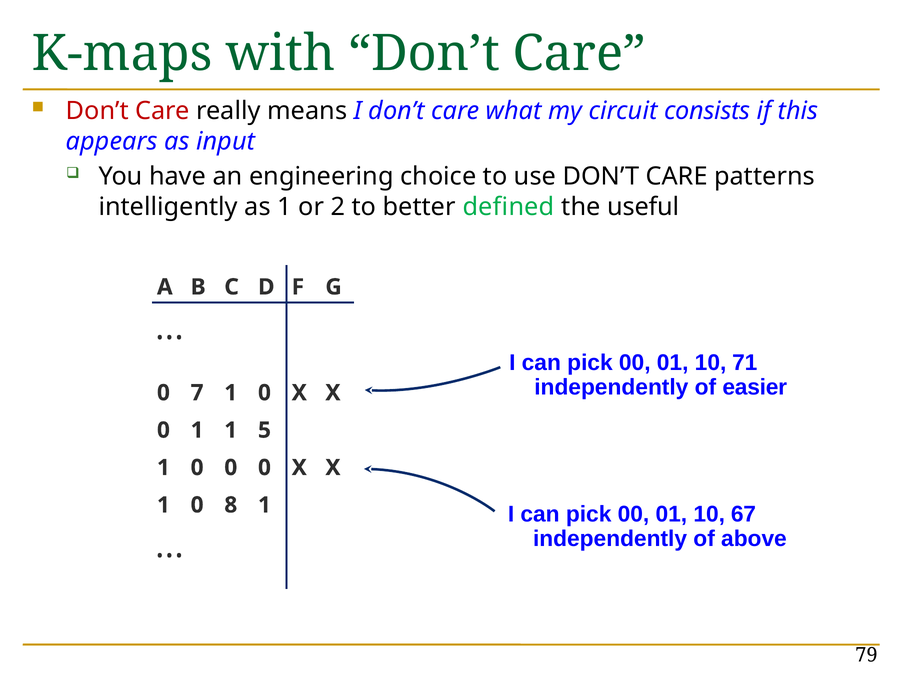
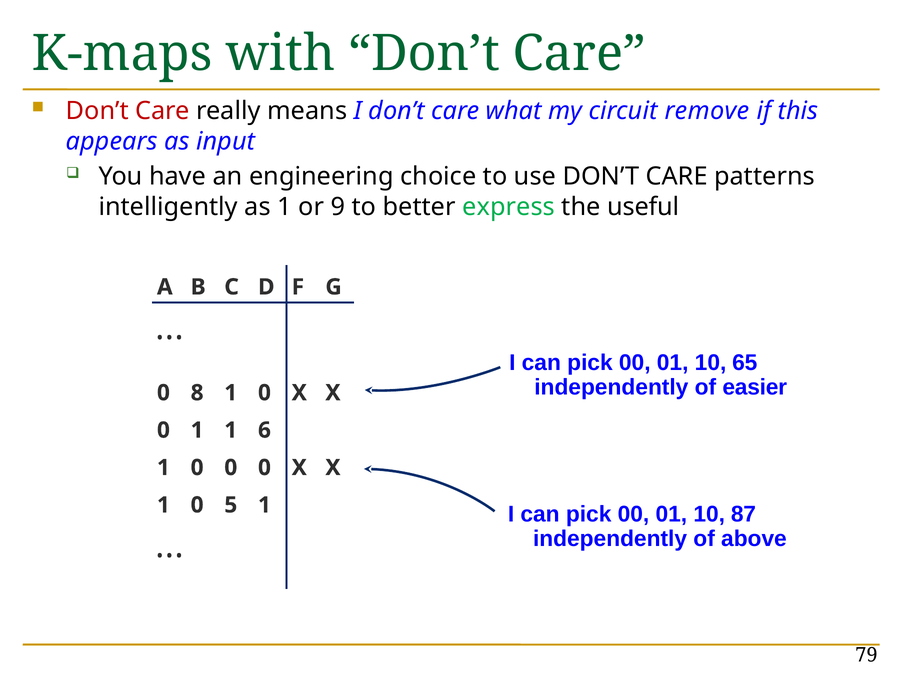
consists: consists -> remove (707, 111)
2: 2 -> 9 (338, 207)
defined: defined -> express (509, 207)
71: 71 -> 65 (745, 363)
7: 7 -> 8 (197, 393)
5: 5 -> 6 (264, 431)
8: 8 -> 5 (231, 505)
67: 67 -> 87 (743, 515)
